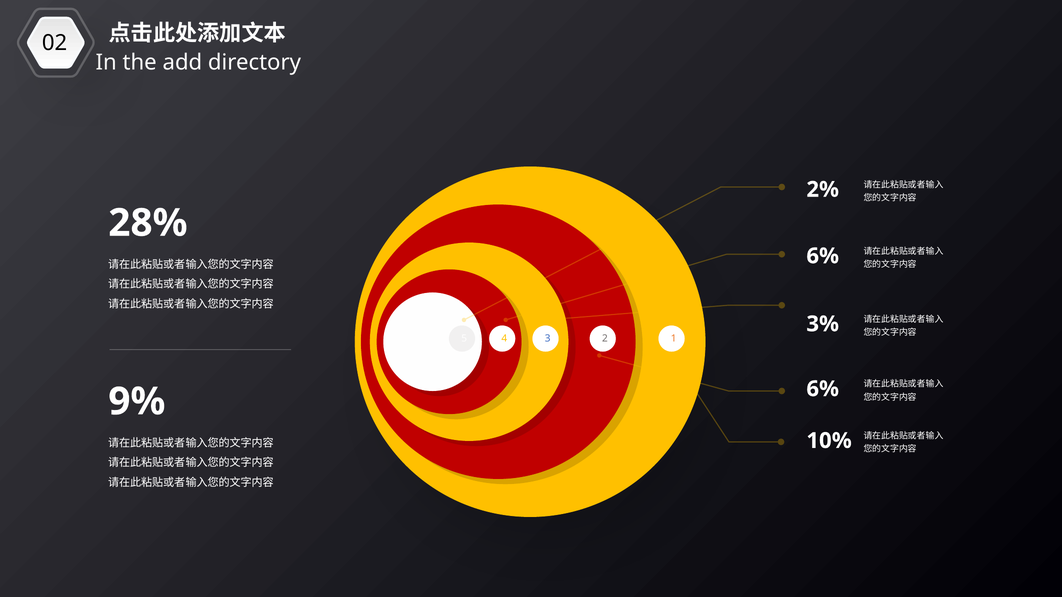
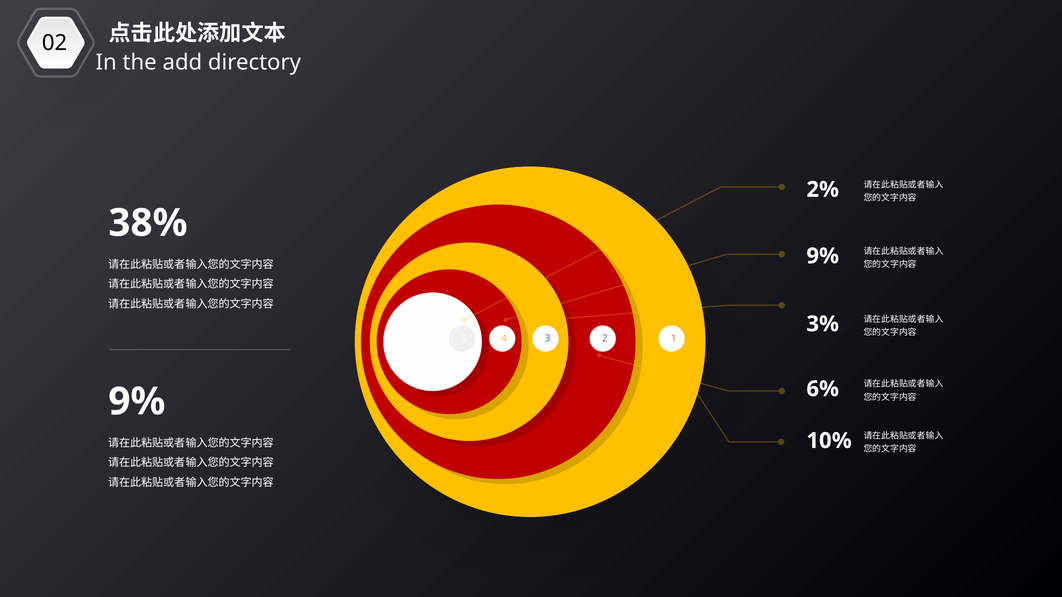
28%: 28% -> 38% (148, 223)
6%: 6% -> 9% (823, 256)
